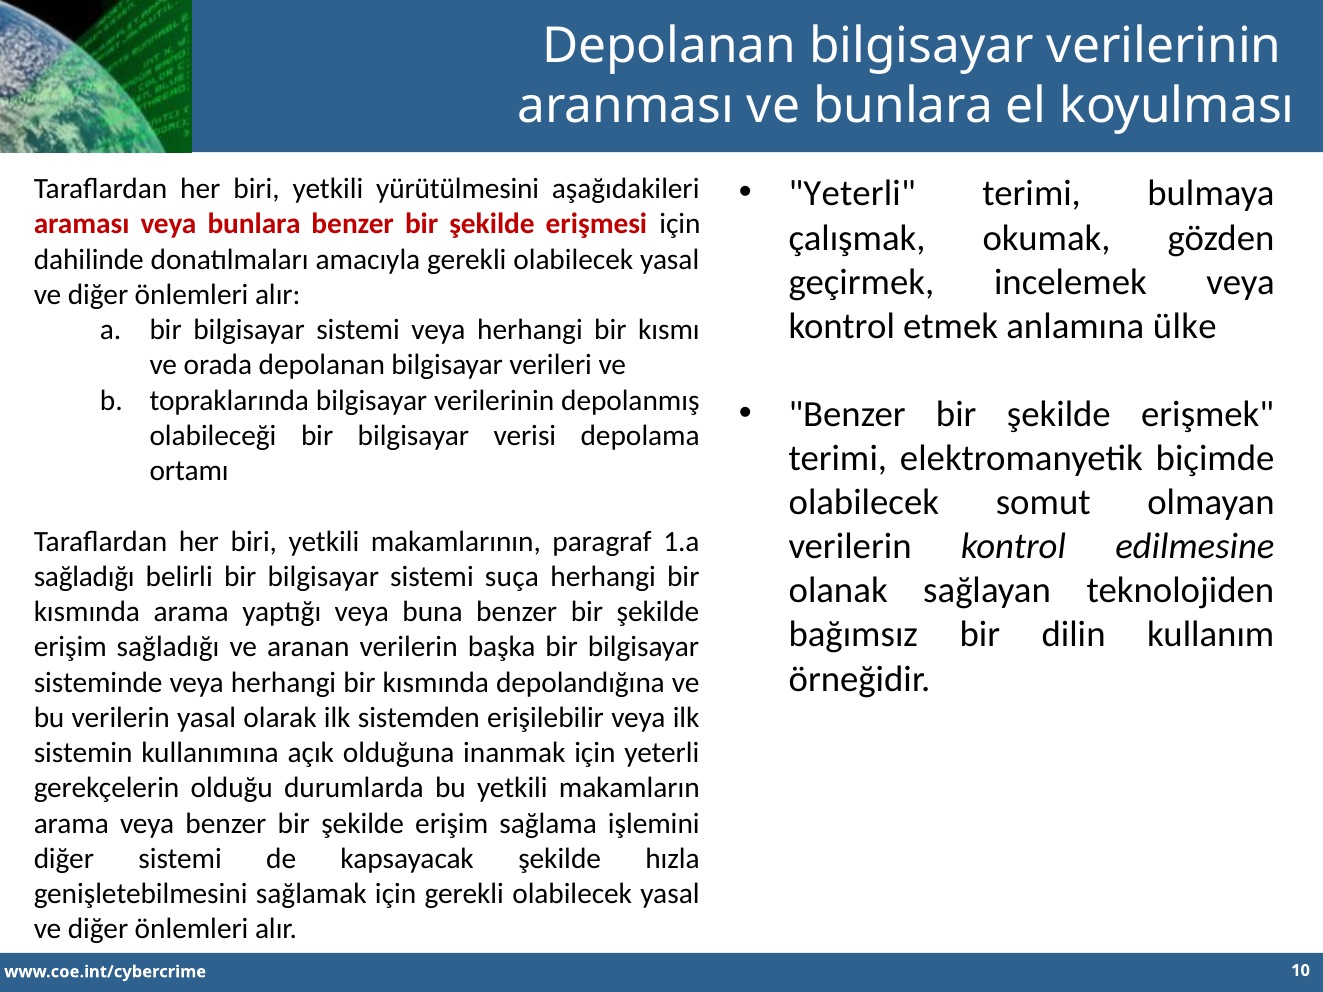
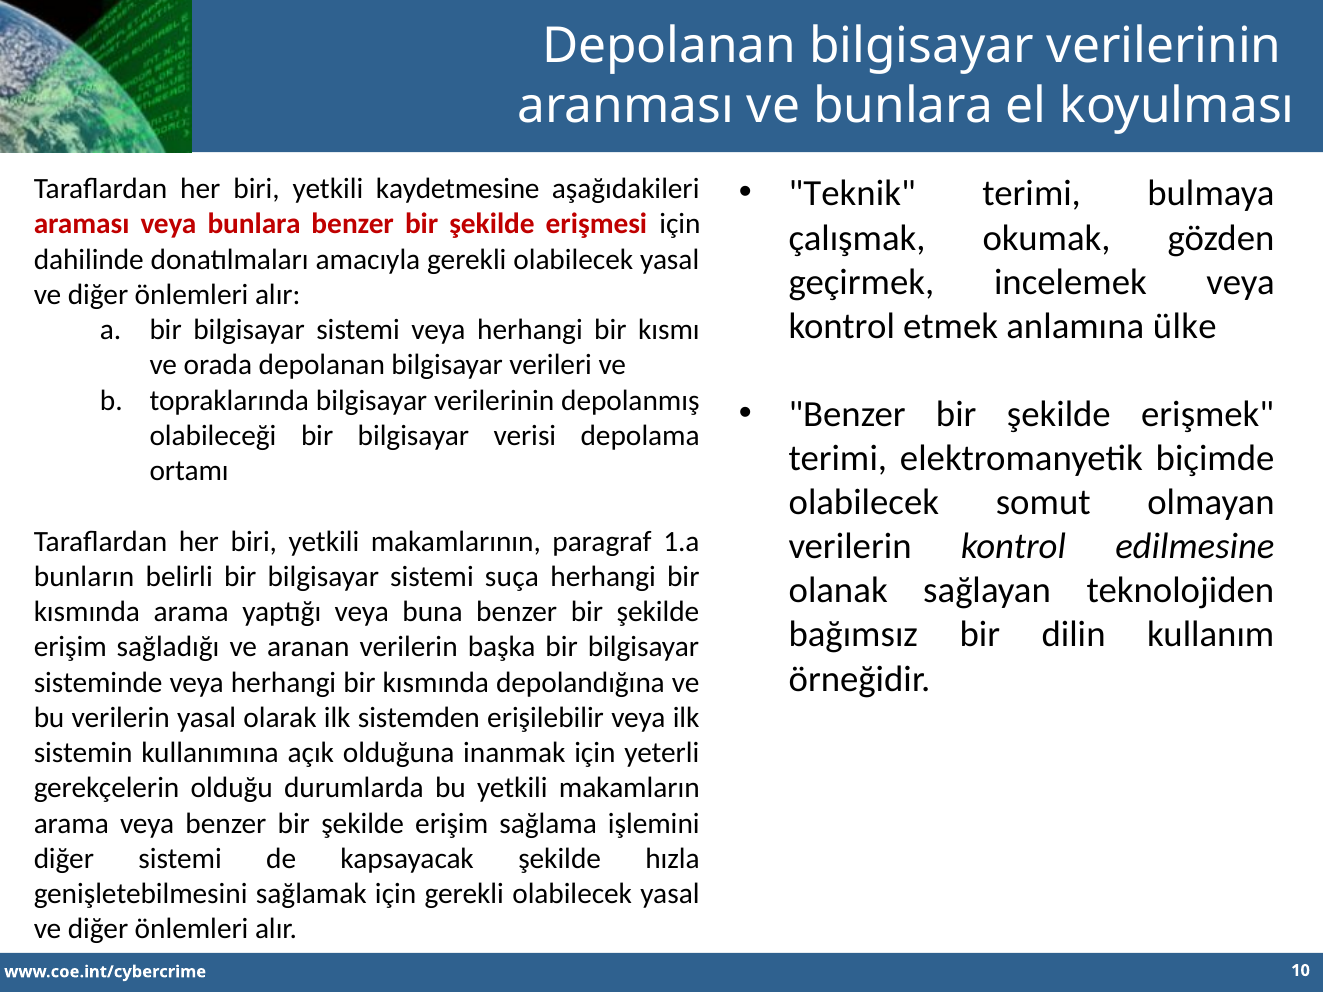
Yeterli: Yeterli -> Teknik (852, 194)
yürütülmesini: yürütülmesini -> kaydetmesine (458, 189)
sağladığı: sağladığı -> bunların (84, 577)
